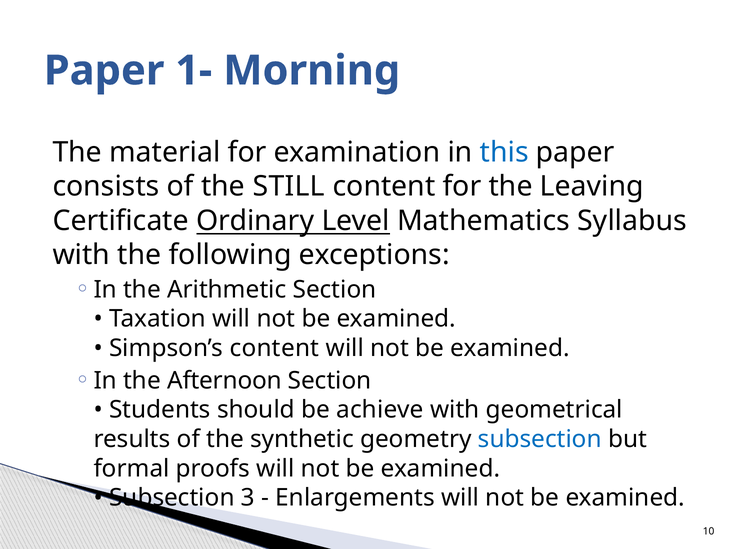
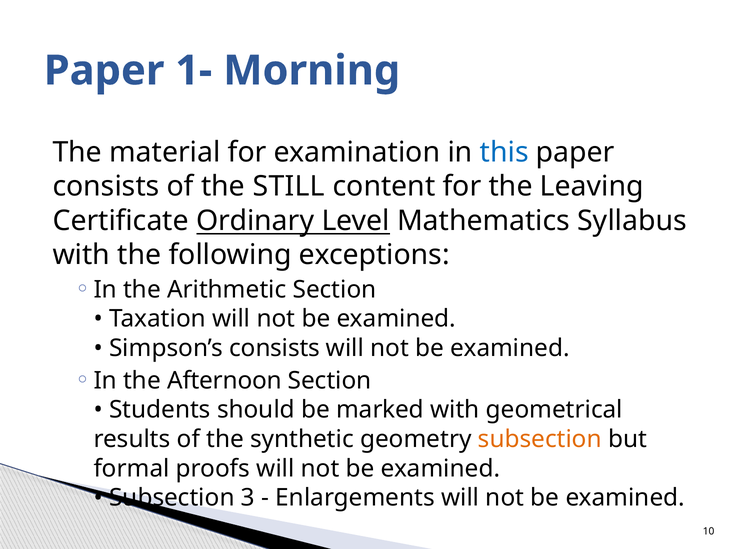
Simpson’s content: content -> consists (275, 348)
achieve: achieve -> marked (380, 410)
subsection colour: blue -> orange (540, 439)
